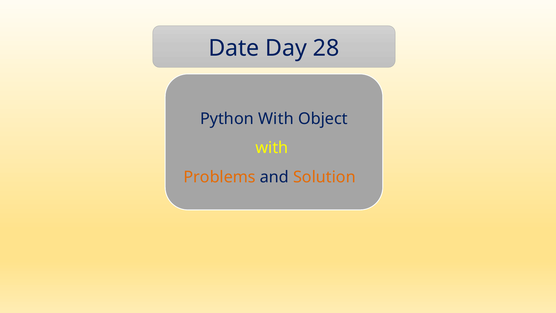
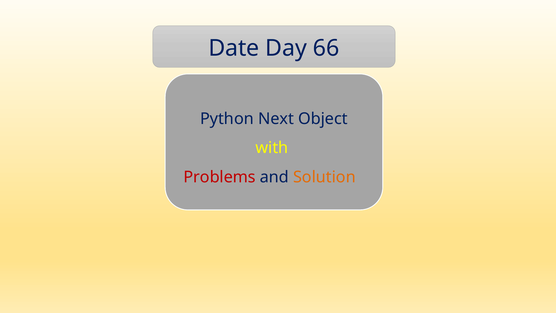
28: 28 -> 66 (326, 48)
Python With: With -> Next (276, 119)
Problems colour: orange -> red (220, 177)
